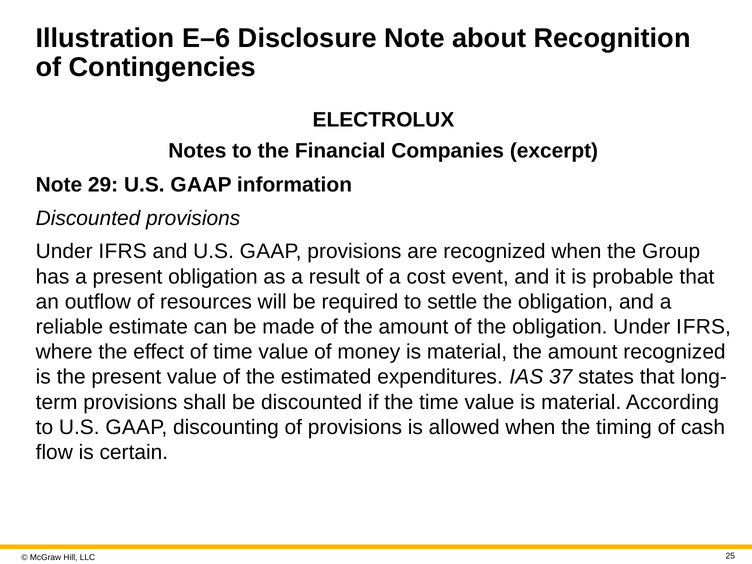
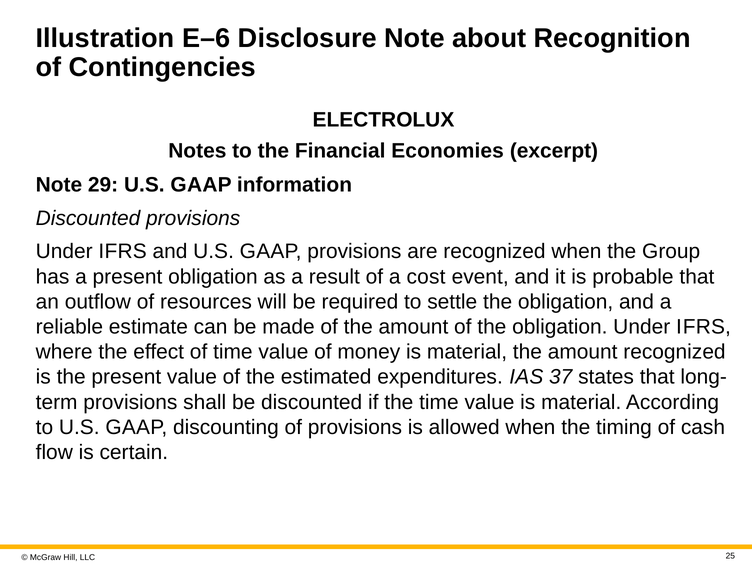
Companies: Companies -> Economies (448, 151)
